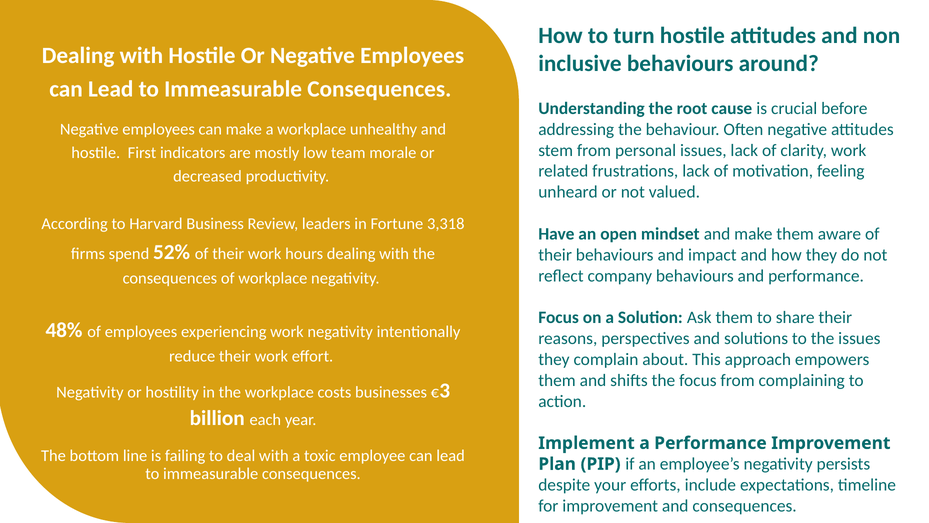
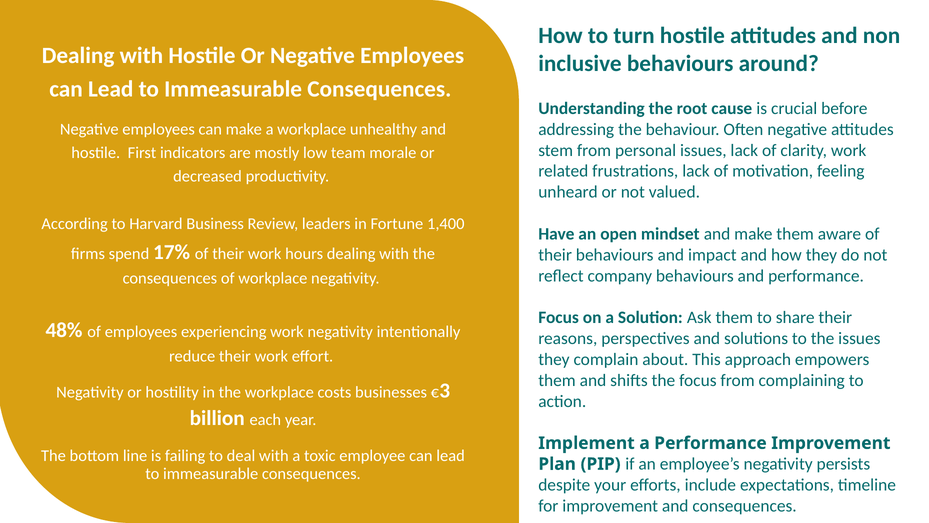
3,318: 3,318 -> 1,400 (446, 224)
52%: 52% -> 17% (172, 252)
